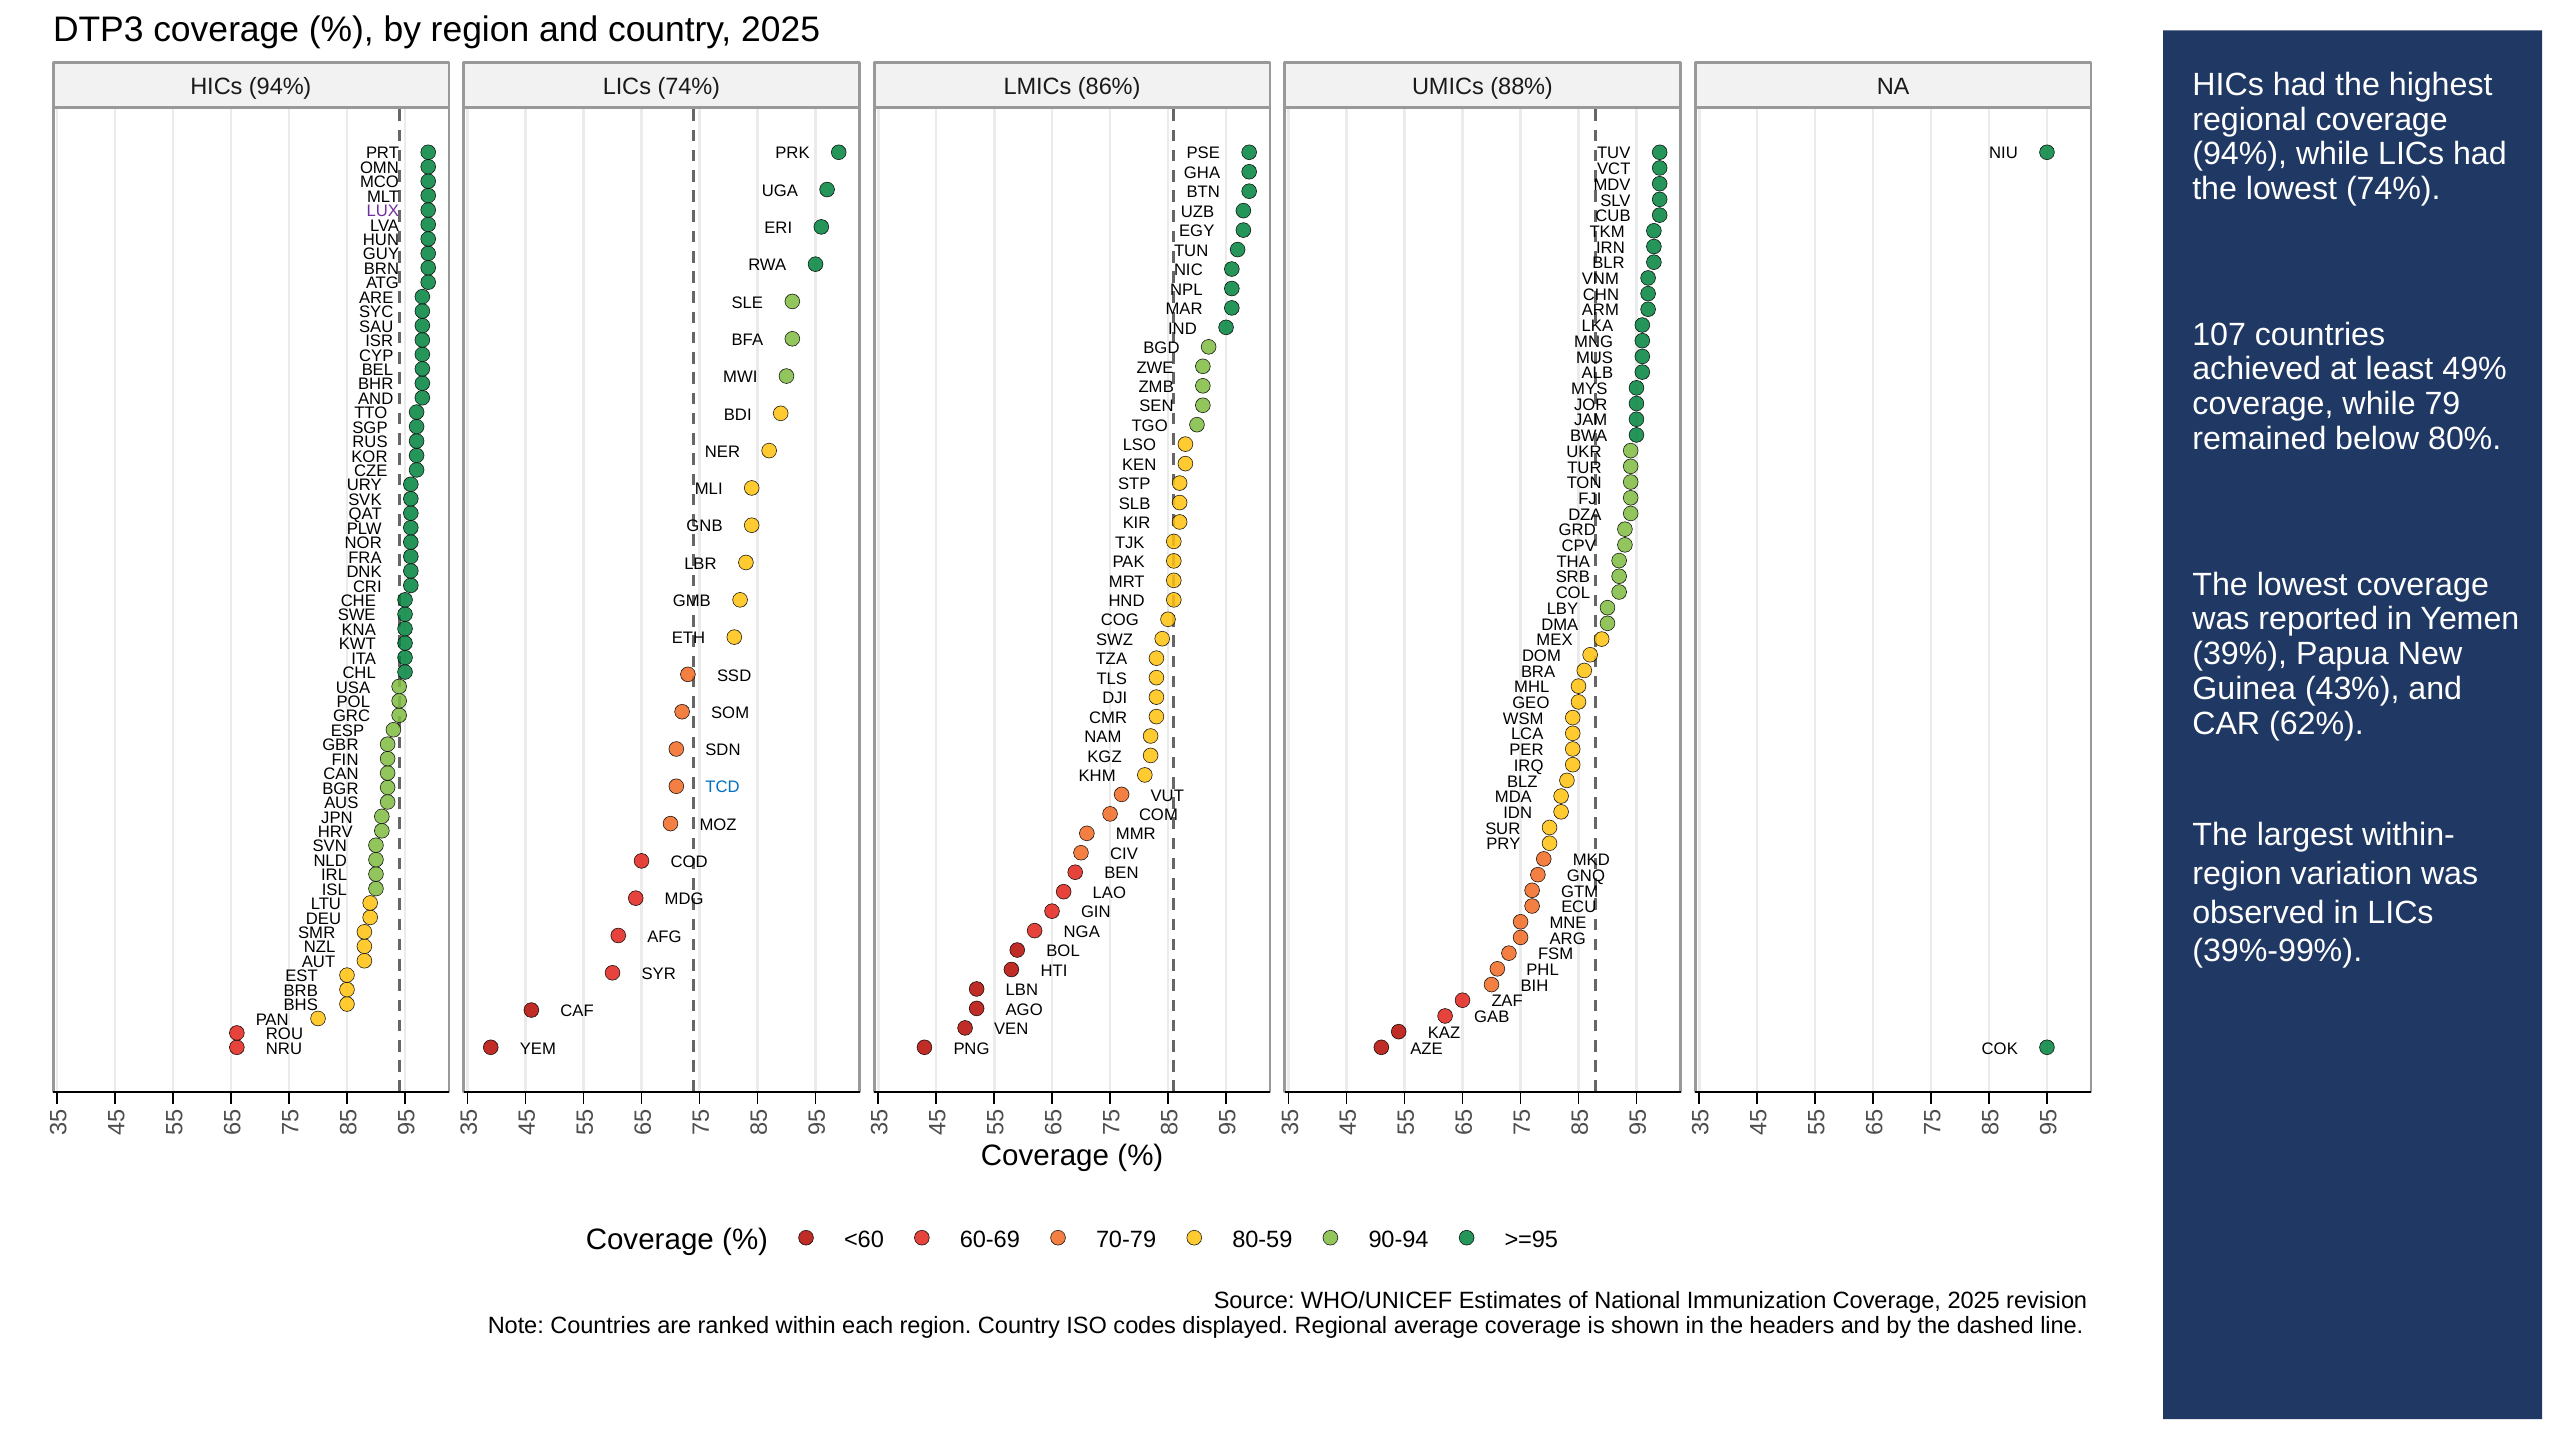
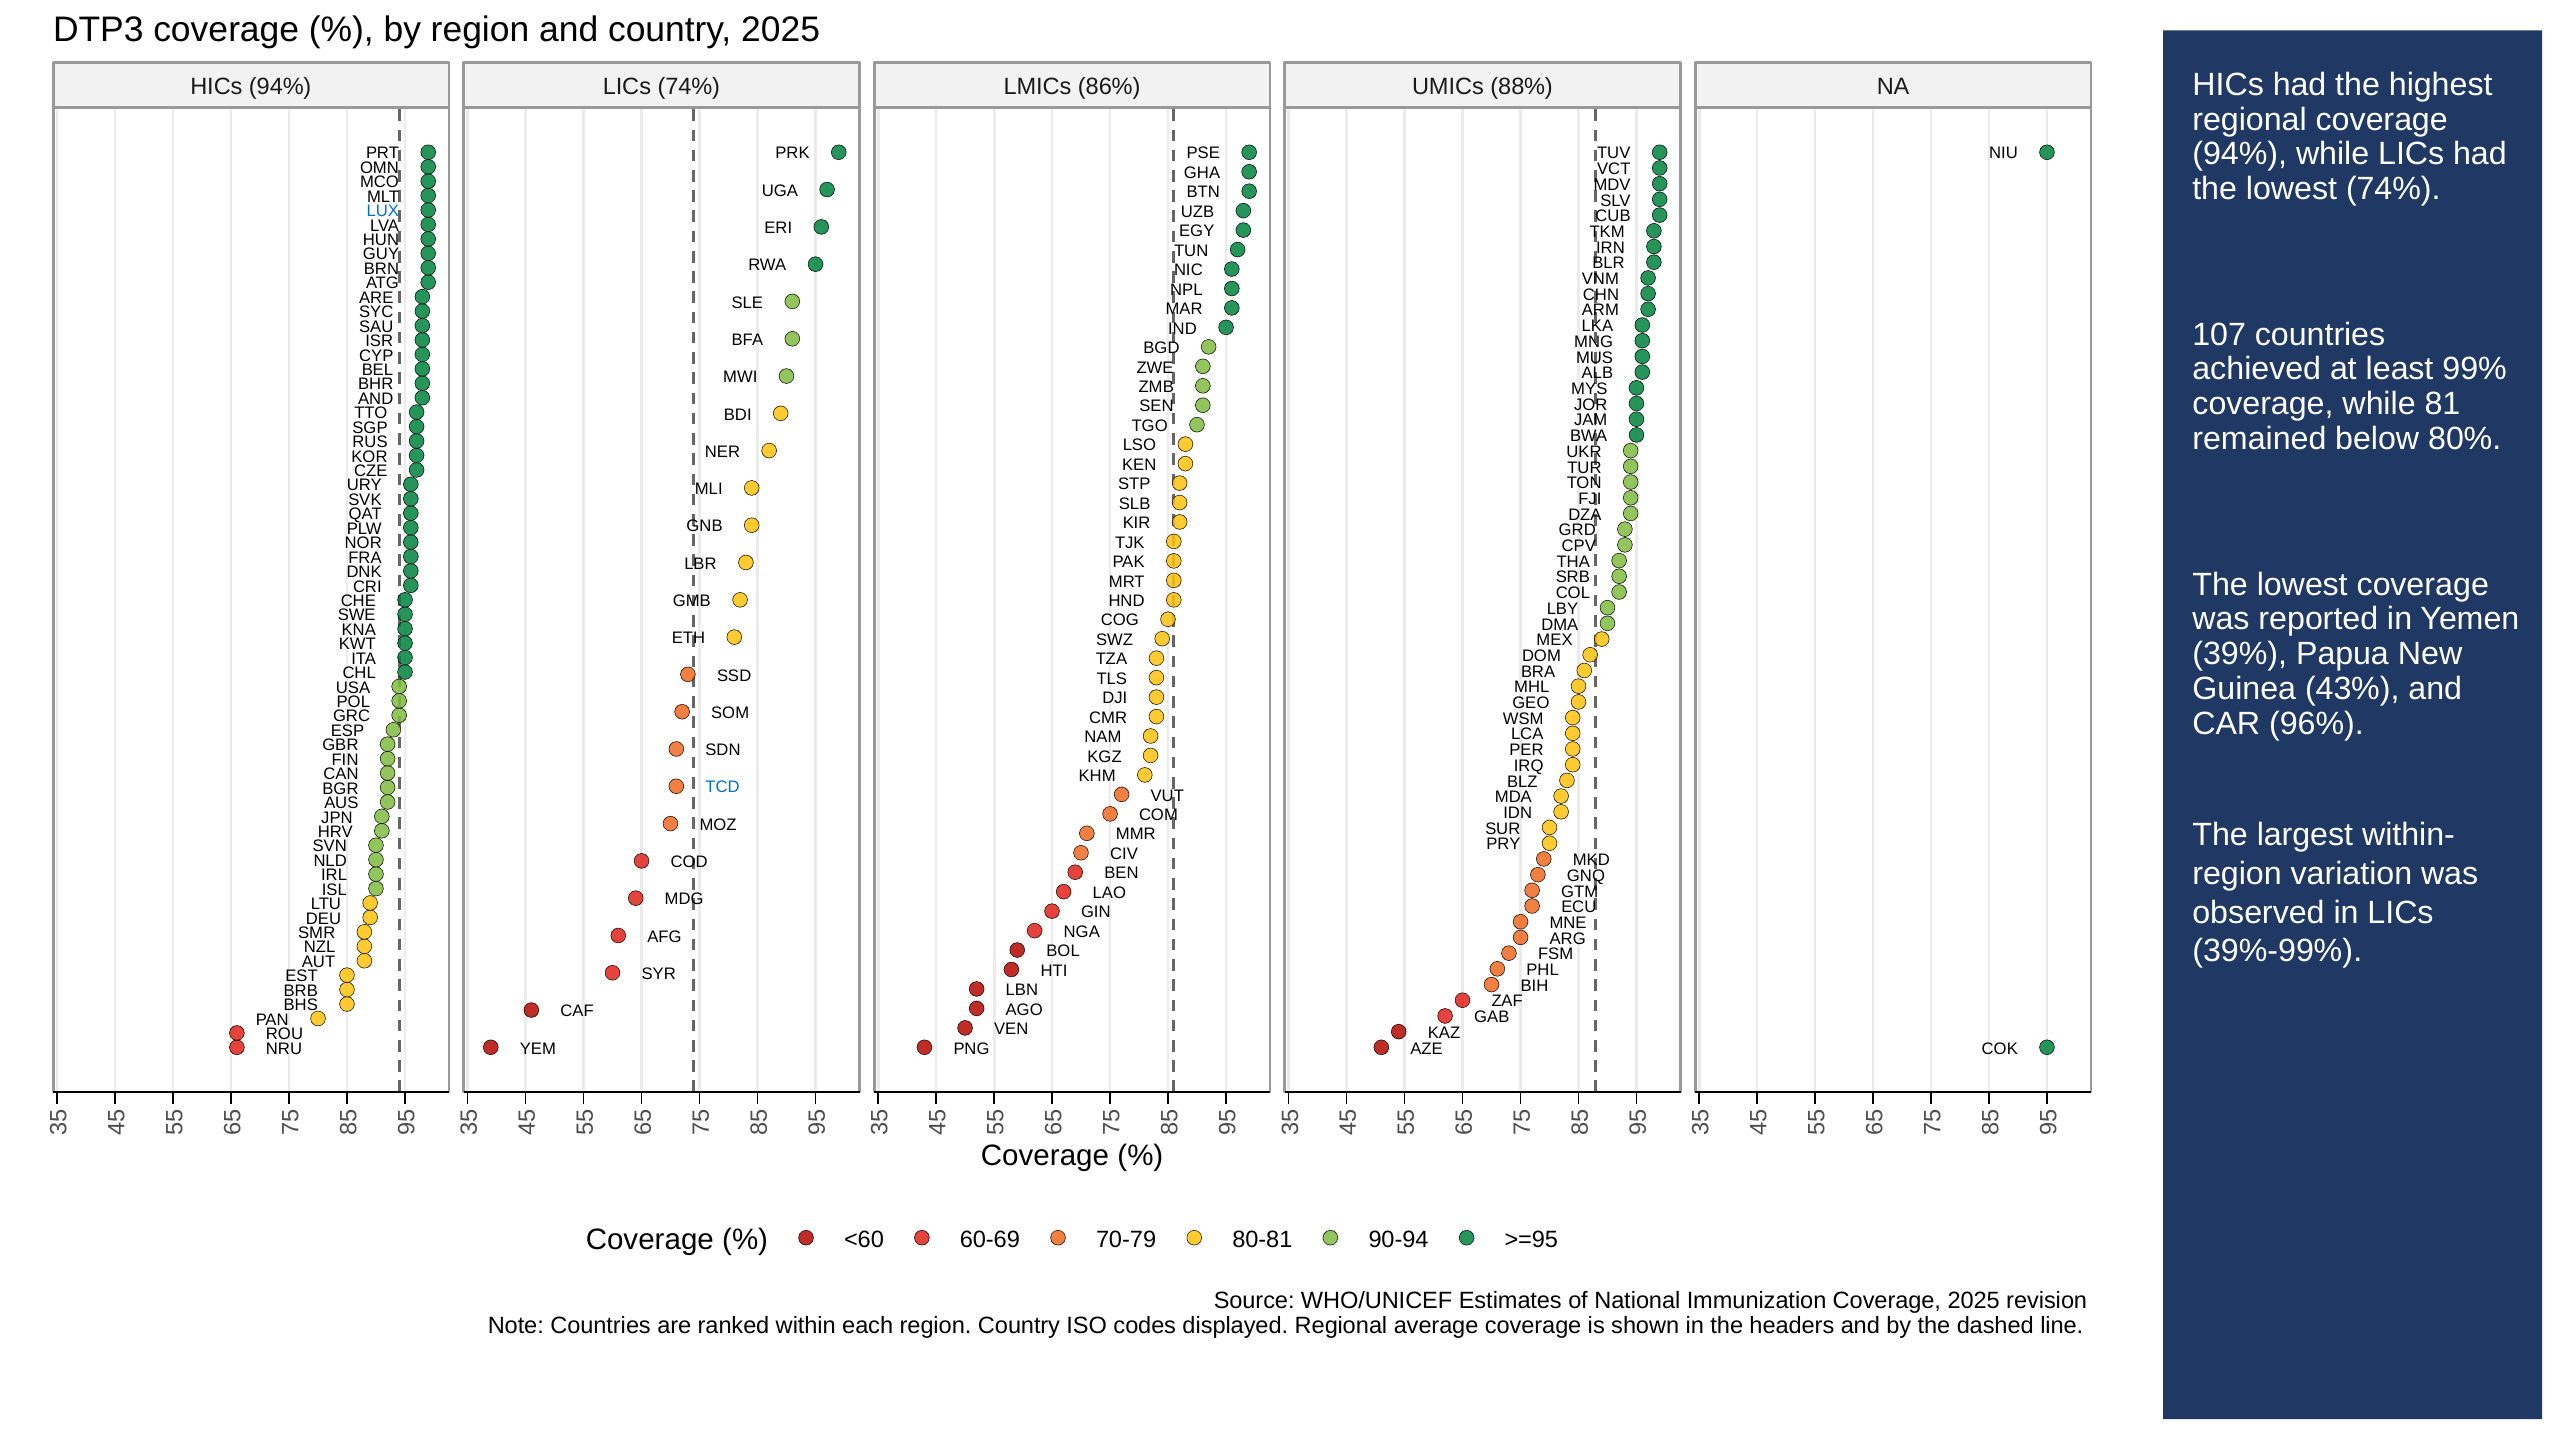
LUX colour: purple -> blue (383, 211)
49%: 49% -> 99% (2475, 369)
79: 79 -> 81 (2442, 404)
62%: 62% -> 96% (2316, 723)
80-59: 80-59 -> 80-81 (1262, 1239)
